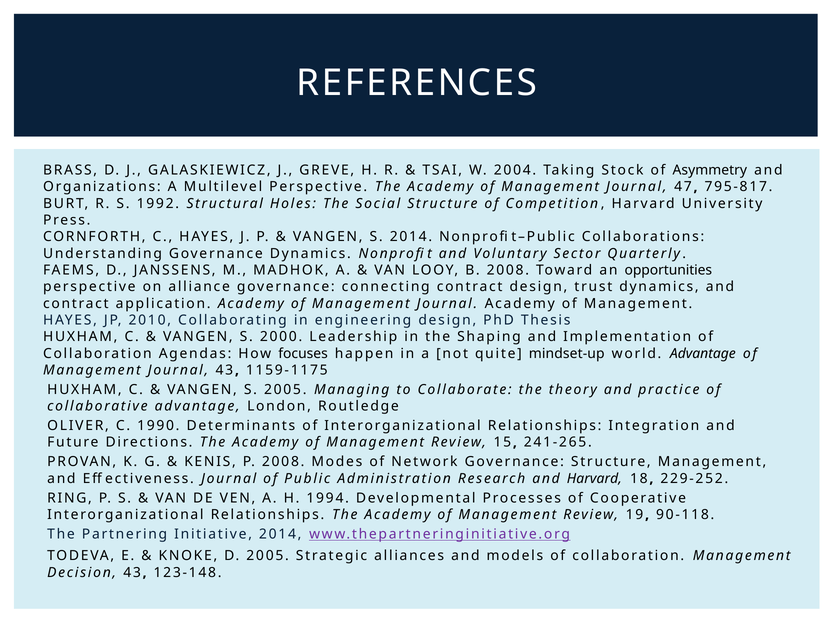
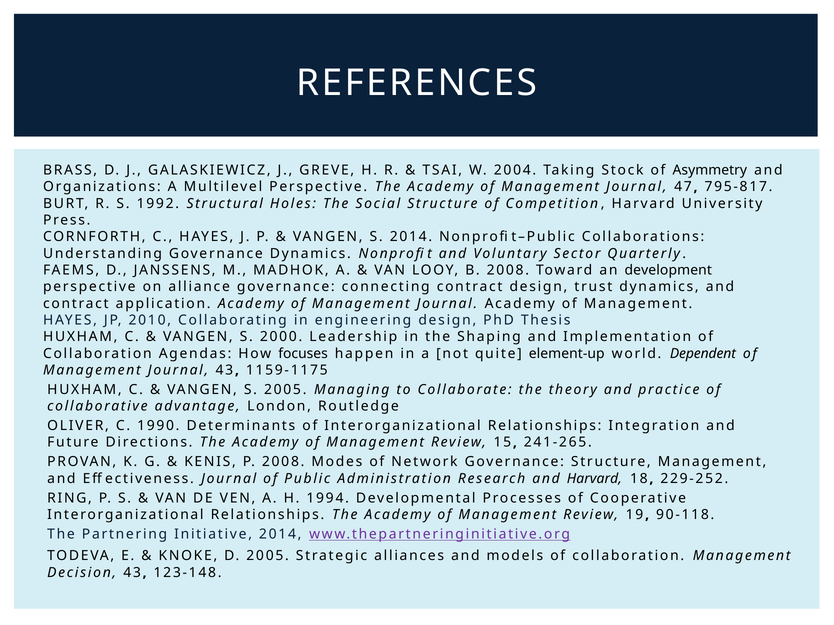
opportunities: opportunities -> development (668, 270)
mindset-up: mindset-up -> element-up (567, 354)
world Advantage: Advantage -> Dependent (703, 354)
